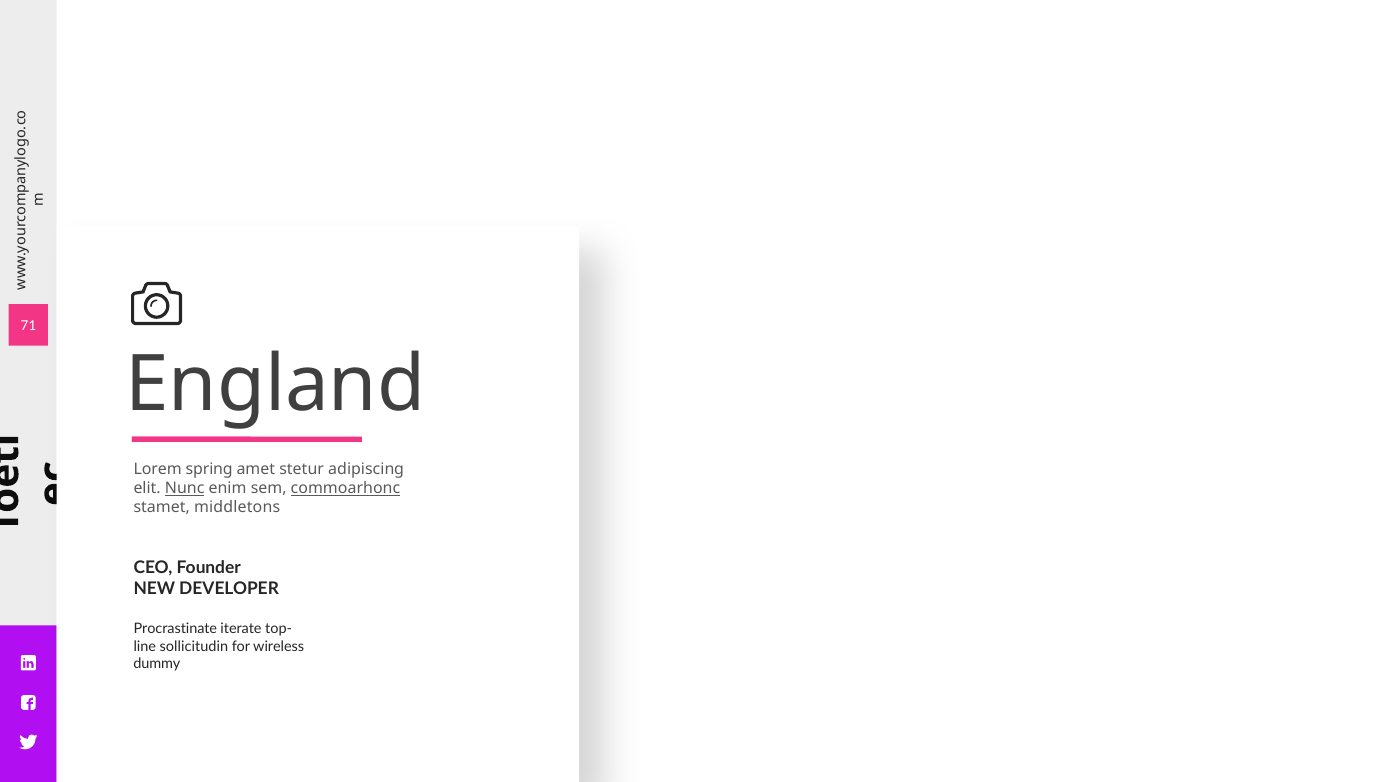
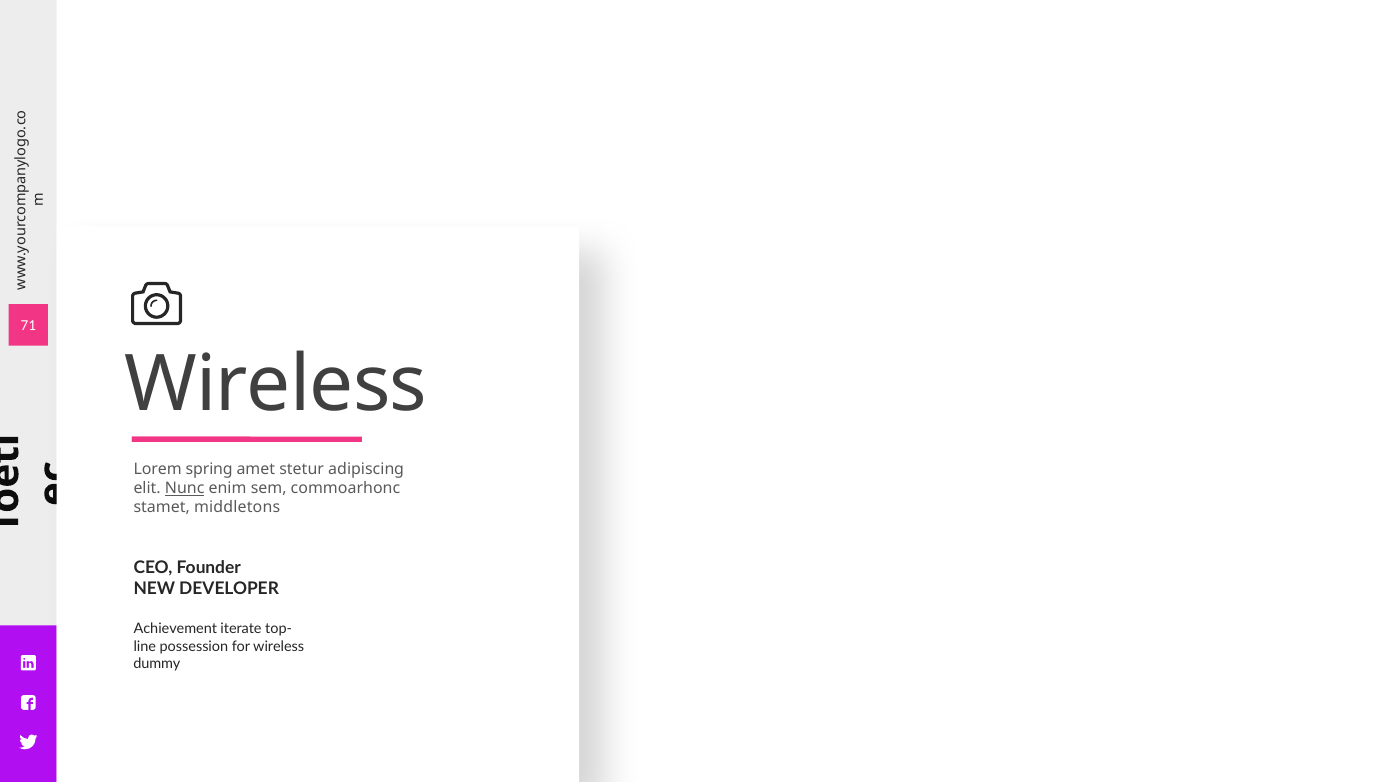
England: England -> Wireless (276, 385)
commoarhonc underline: present -> none (345, 489)
Procrastinate: Procrastinate -> Achievement (175, 629)
sollicitudin: sollicitudin -> possession (194, 647)
